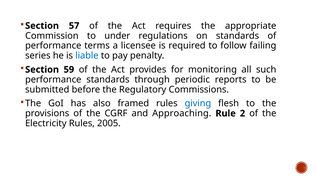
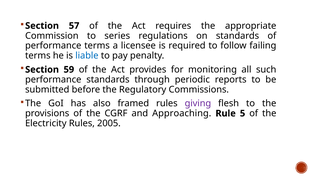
under: under -> series (117, 36)
series: series -> terms (38, 56)
giving colour: blue -> purple (198, 103)
2: 2 -> 5 (243, 113)
